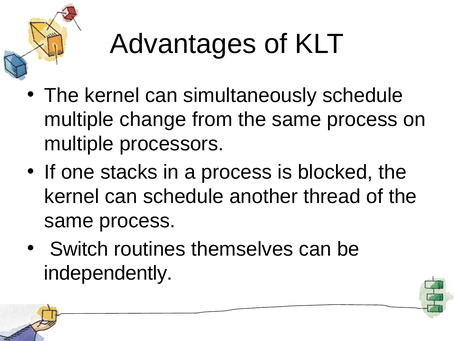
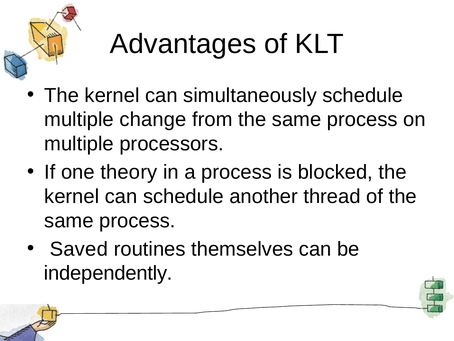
stacks: stacks -> theory (129, 172)
Switch: Switch -> Saved (79, 249)
